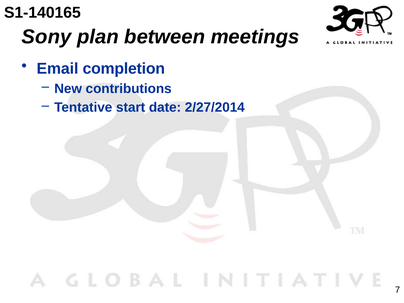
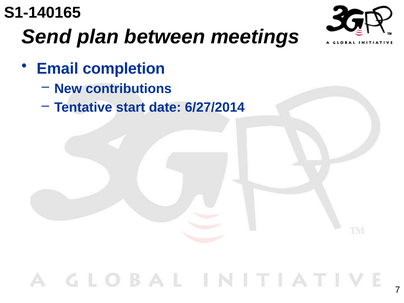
Sony: Sony -> Send (47, 37)
2/27/2014: 2/27/2014 -> 6/27/2014 (215, 107)
